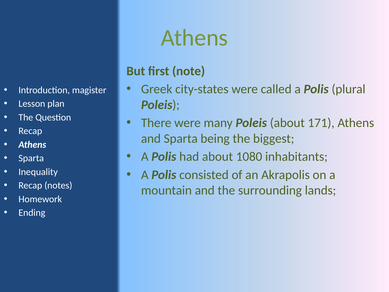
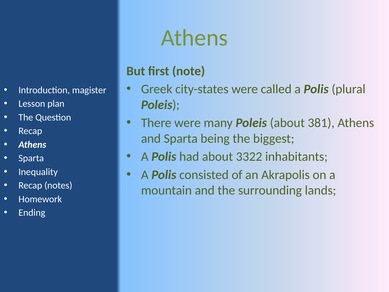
171: 171 -> 381 (321, 123)
1080: 1080 -> 3322 (249, 156)
